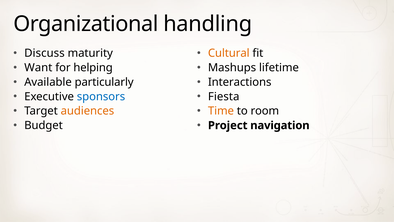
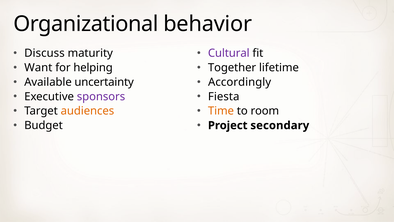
handling: handling -> behavior (208, 24)
Cultural colour: orange -> purple (229, 53)
Mashups: Mashups -> Together (232, 68)
particularly: particularly -> uncertainty (104, 82)
Interactions: Interactions -> Accordingly (240, 82)
sponsors colour: blue -> purple (101, 96)
navigation: navigation -> secondary (280, 125)
